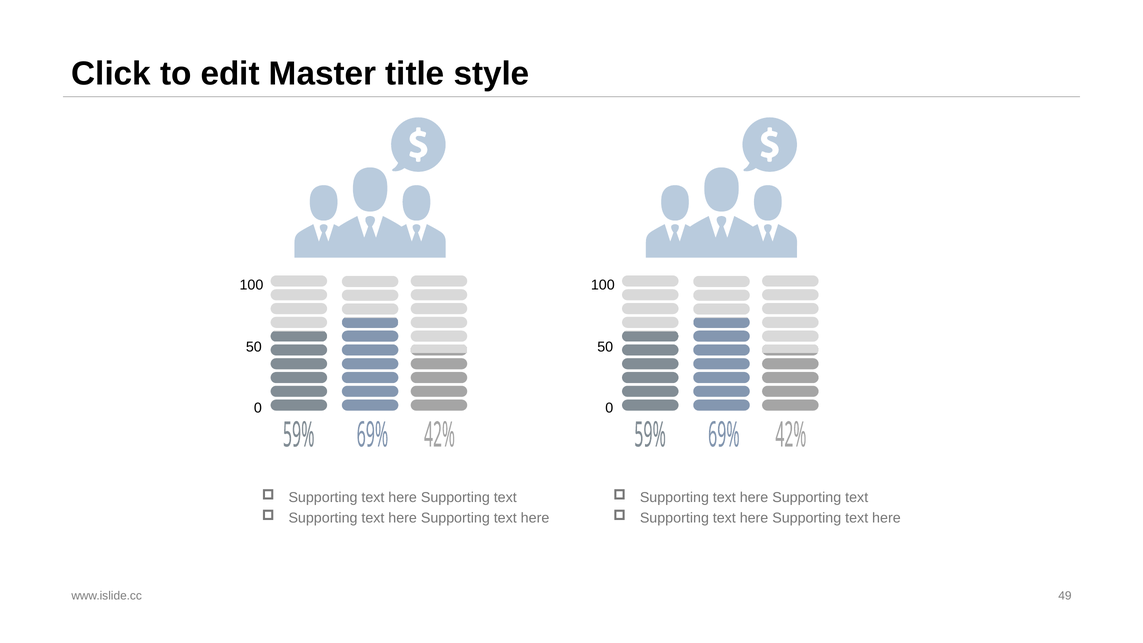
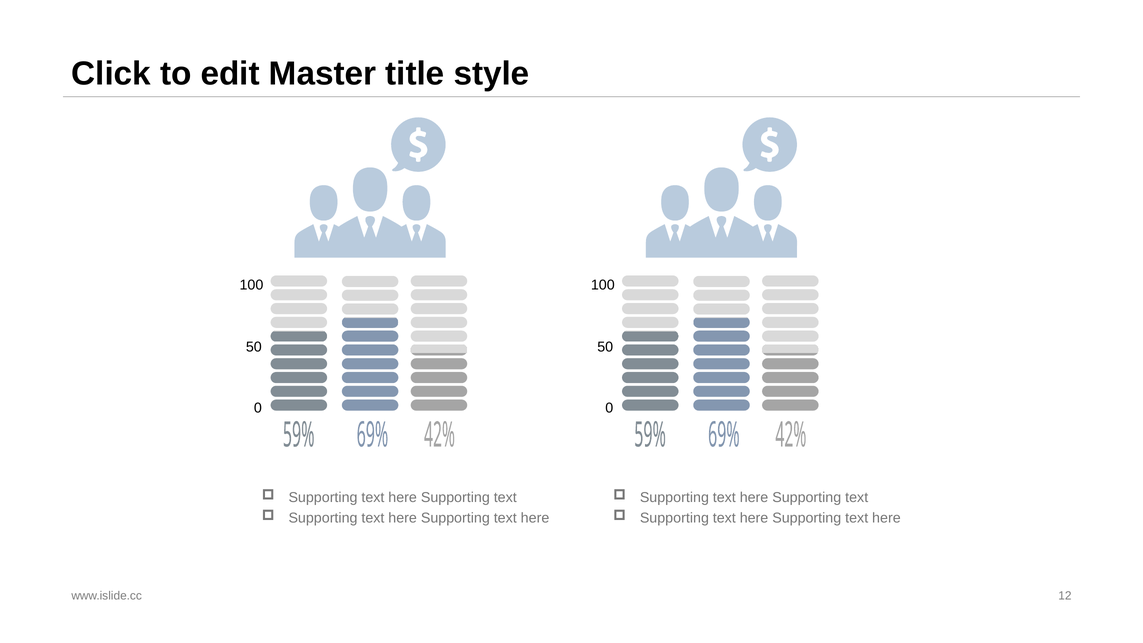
49: 49 -> 12 (1065, 596)
